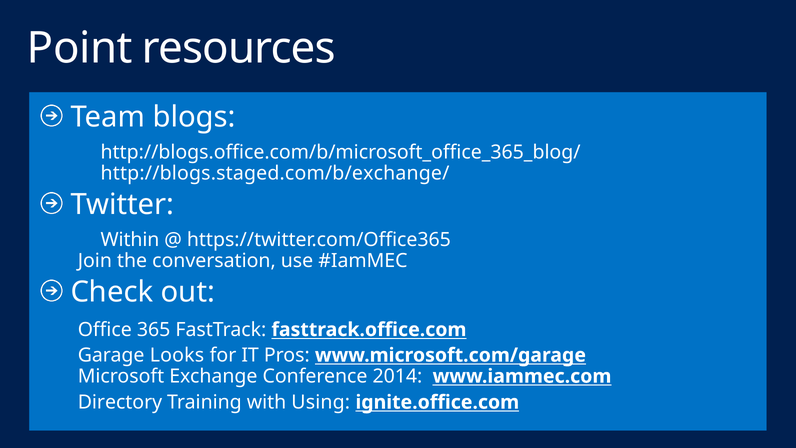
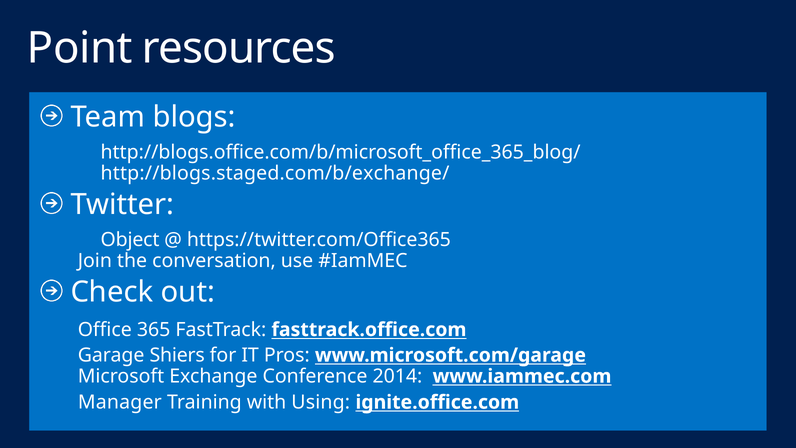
Within: Within -> Object (130, 240)
Looks: Looks -> Shiers (177, 355)
Directory: Directory -> Manager (120, 402)
